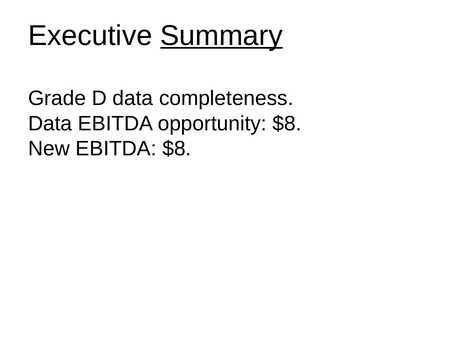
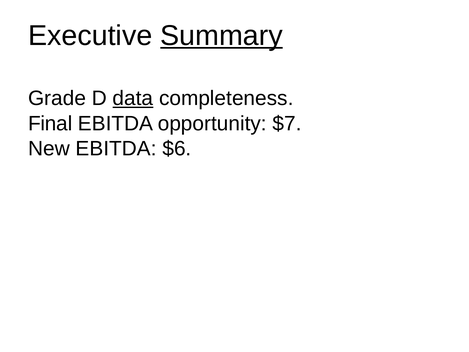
data underline: none -> present (133, 98)
Data: Data -> Final (50, 123)
opportunity $8: $8 -> $7 (287, 123)
EBITDA $8: $8 -> $6 (177, 148)
